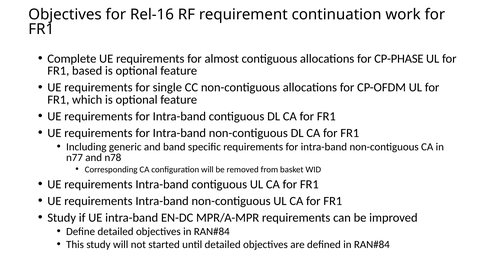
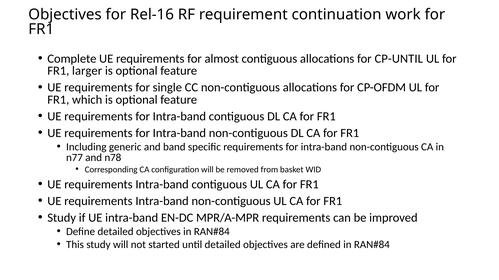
CP-PHASE: CP-PHASE -> CP-UNTIL (399, 59)
based: based -> larger (87, 71)
